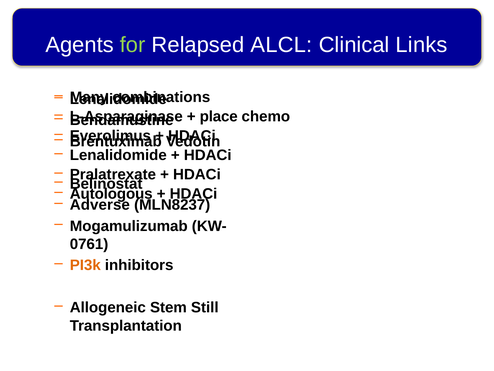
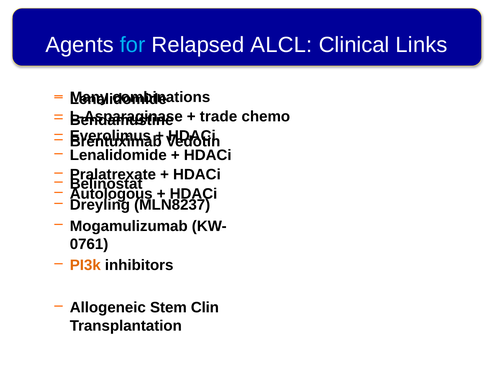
for colour: light green -> light blue (133, 45)
place: place -> trade (219, 116)
Adverse: Adverse -> Dreyling (100, 205)
Still: Still -> Clin (205, 307)
